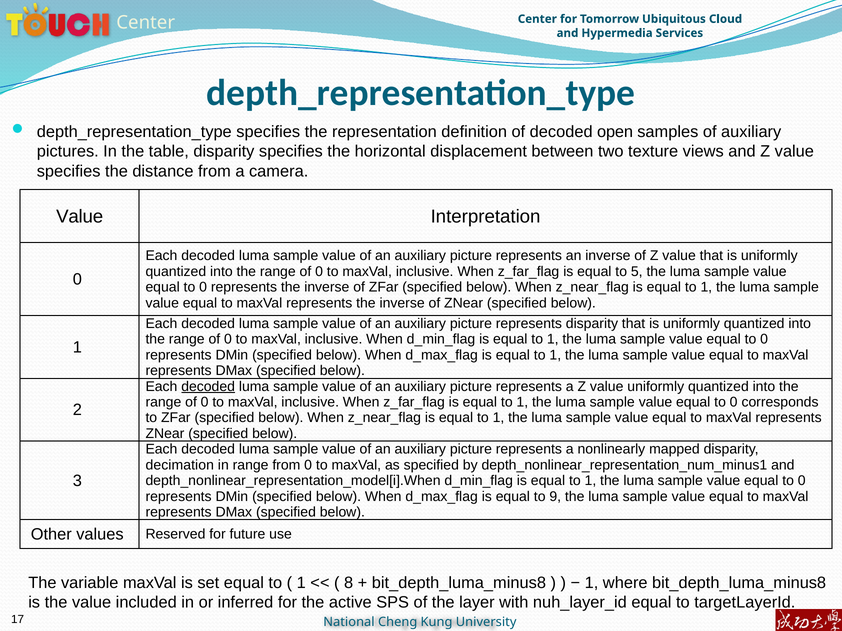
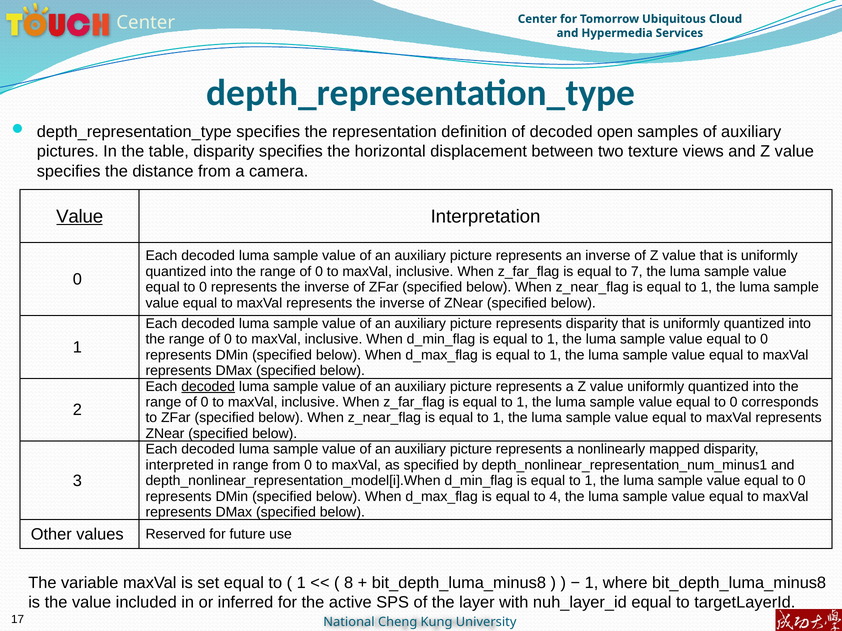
Value underline: none -> present (80, 217)
5: 5 -> 7 (637, 272)
decimation: decimation -> interpreted (180, 465)
9: 9 -> 4 (555, 497)
